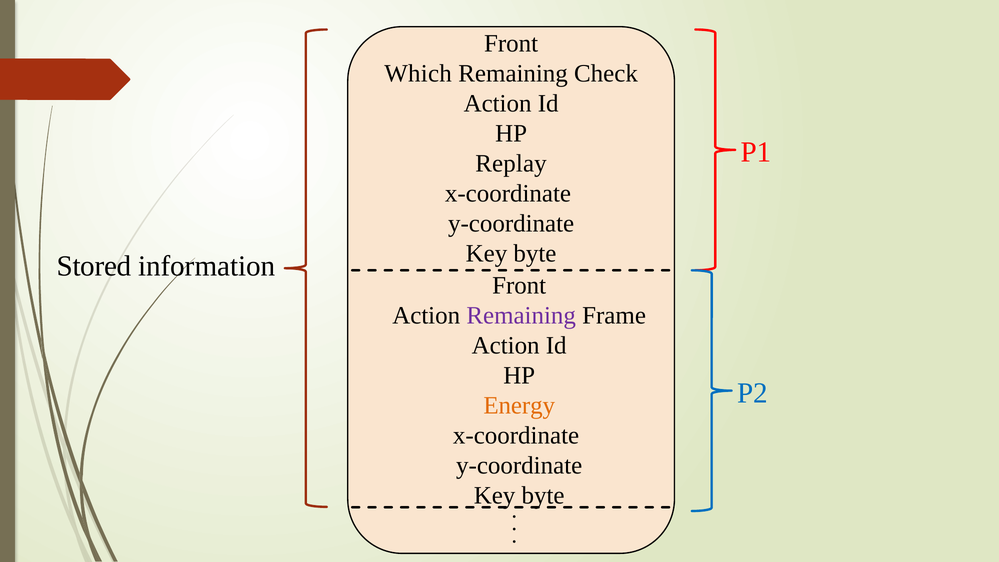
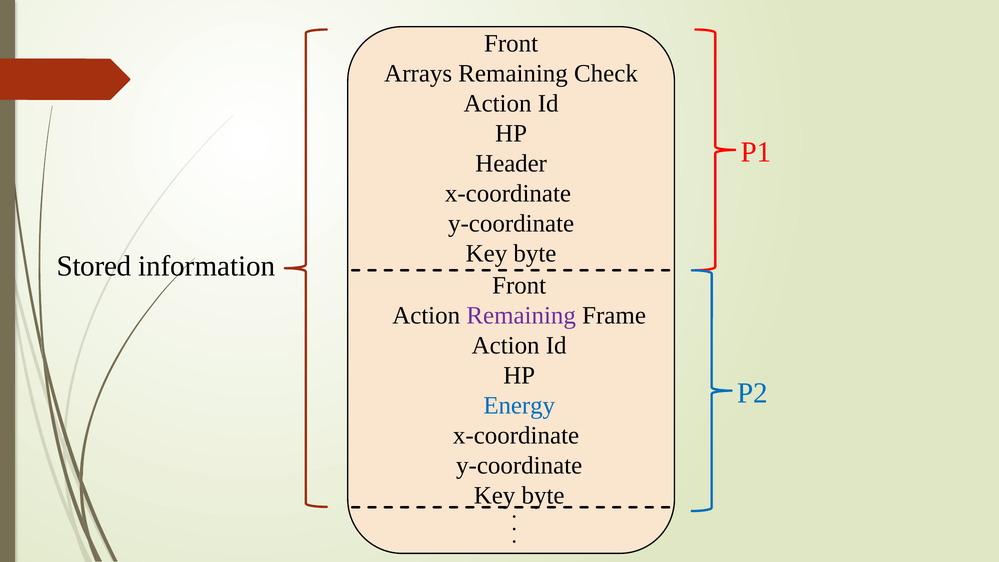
Which: Which -> Arrays (418, 74)
Replay: Replay -> Header (511, 163)
Energy colour: orange -> blue (519, 405)
